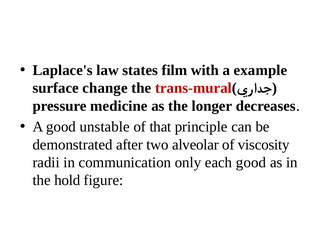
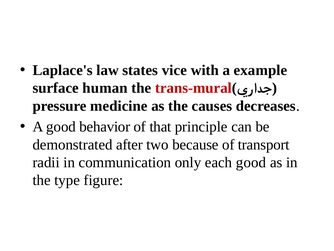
film: film -> vice (174, 70)
change: change -> human (105, 88)
longer: longer -> causes (212, 106)
unstable: unstable -> behavior (105, 126)
alveolar: alveolar -> because (195, 144)
viscosity: viscosity -> transport (264, 144)
hold: hold -> type (67, 180)
